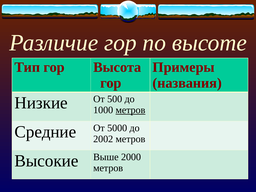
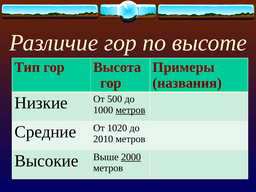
5000: 5000 -> 1020 (117, 128)
2002: 2002 -> 2010 (103, 139)
2000 underline: none -> present (131, 157)
